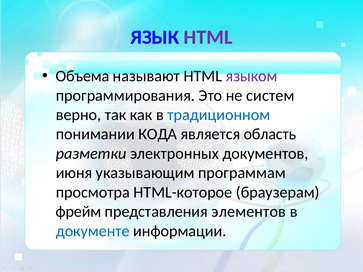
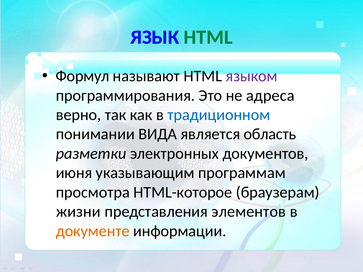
HTML colour: purple -> green (208, 37)
Объема: Объема -> Формул (83, 76)
сиcтем: сиcтем -> адреса (270, 96)
КОДА: КОДА -> ВИДА (158, 134)
фрейм: фрейм -> жизни (78, 212)
документе colour: blue -> orange (93, 231)
